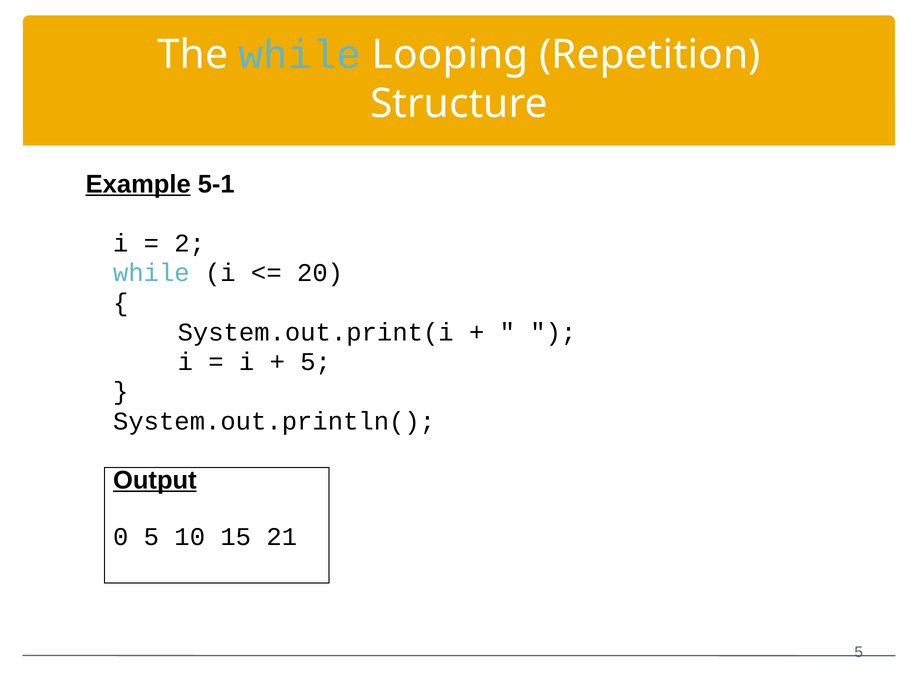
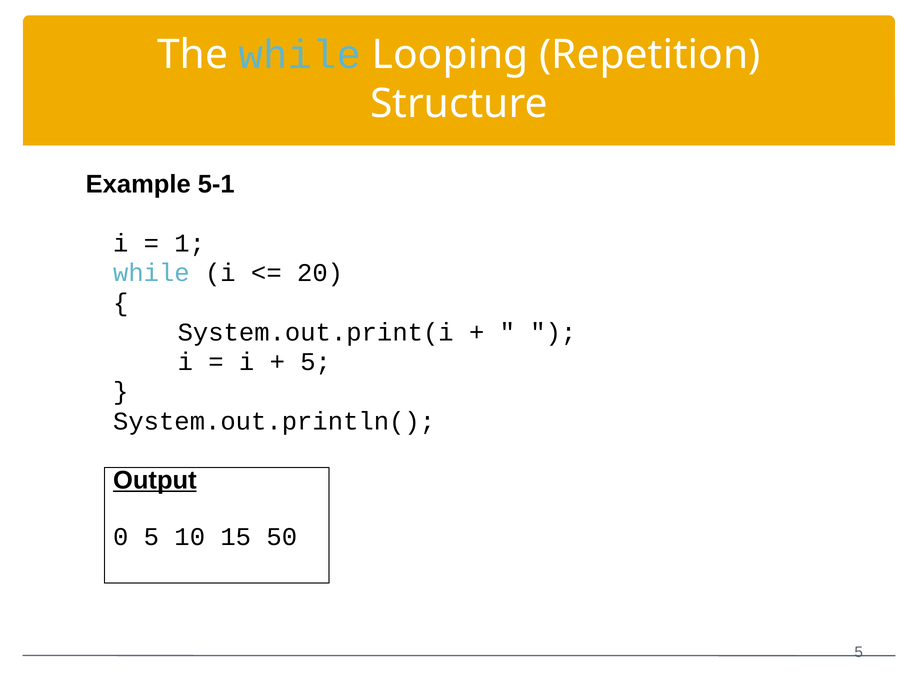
Example underline: present -> none (138, 184)
2: 2 -> 1 (190, 243)
21: 21 -> 50 (282, 536)
